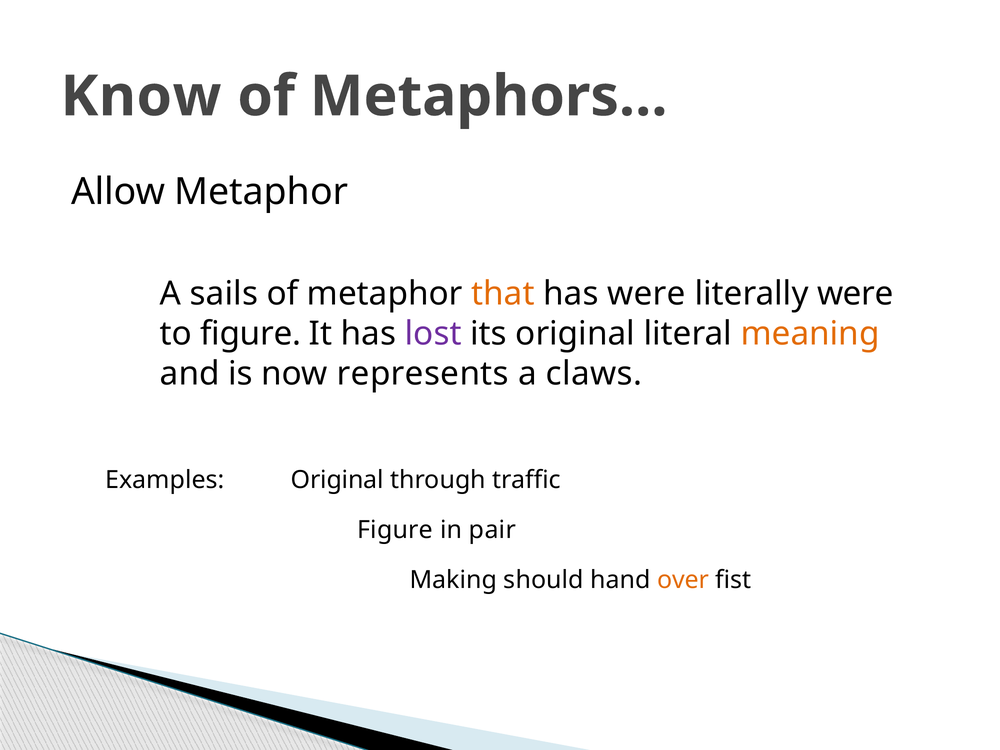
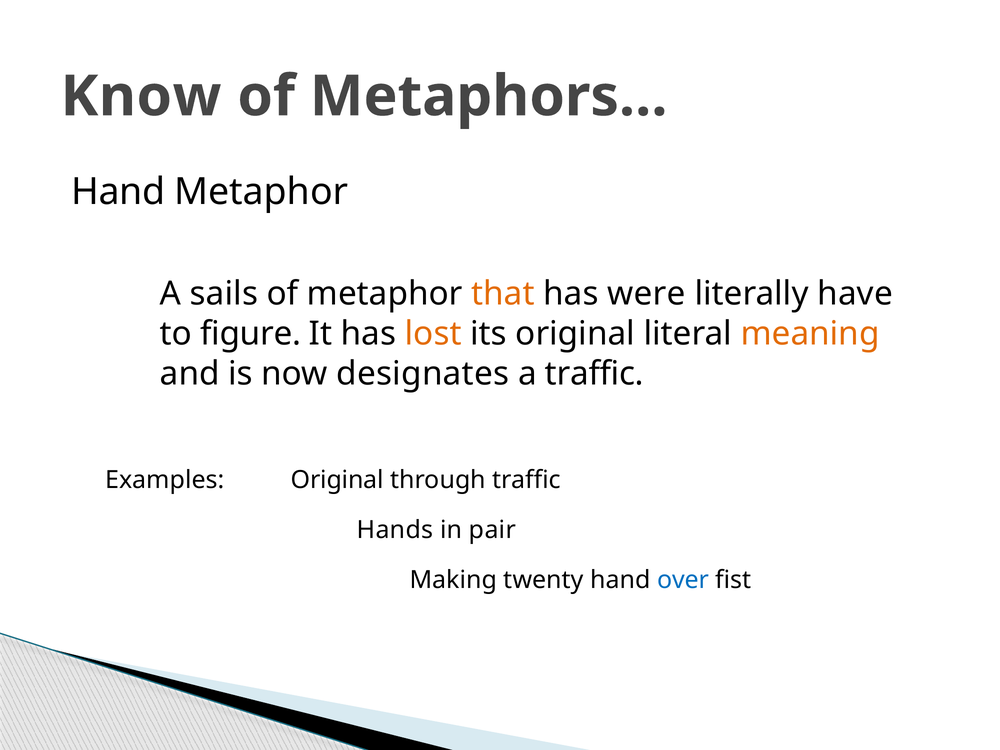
Allow: Allow -> Hand (118, 192)
literally were: were -> have (855, 294)
lost colour: purple -> orange (433, 334)
represents: represents -> designates (423, 374)
a claws: claws -> traffic (594, 374)
Figure: Figure -> Hands (395, 530)
should: should -> twenty (544, 580)
over colour: orange -> blue (683, 580)
